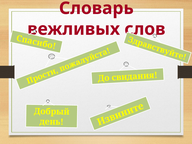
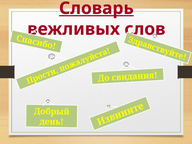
Словарь underline: none -> present (96, 8)
